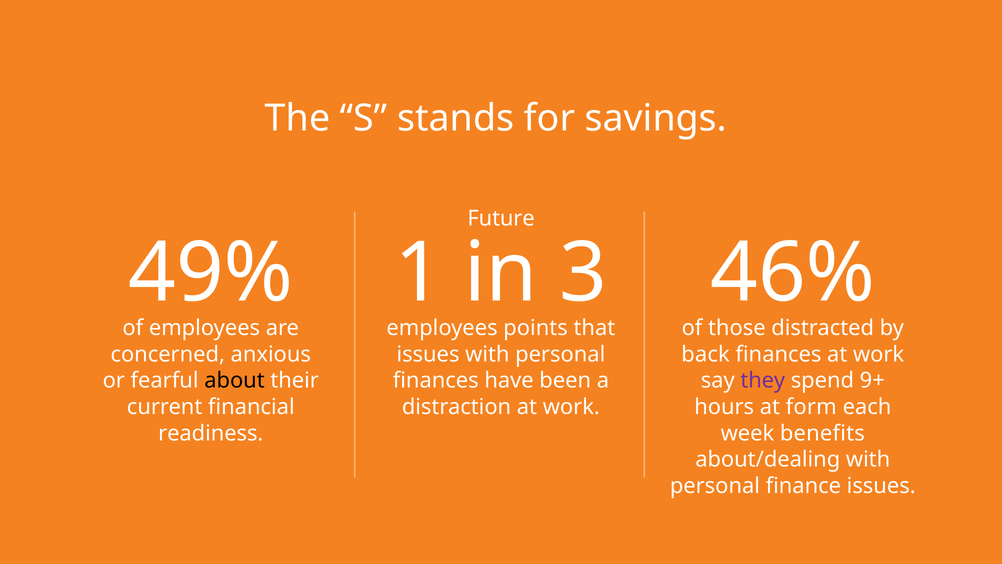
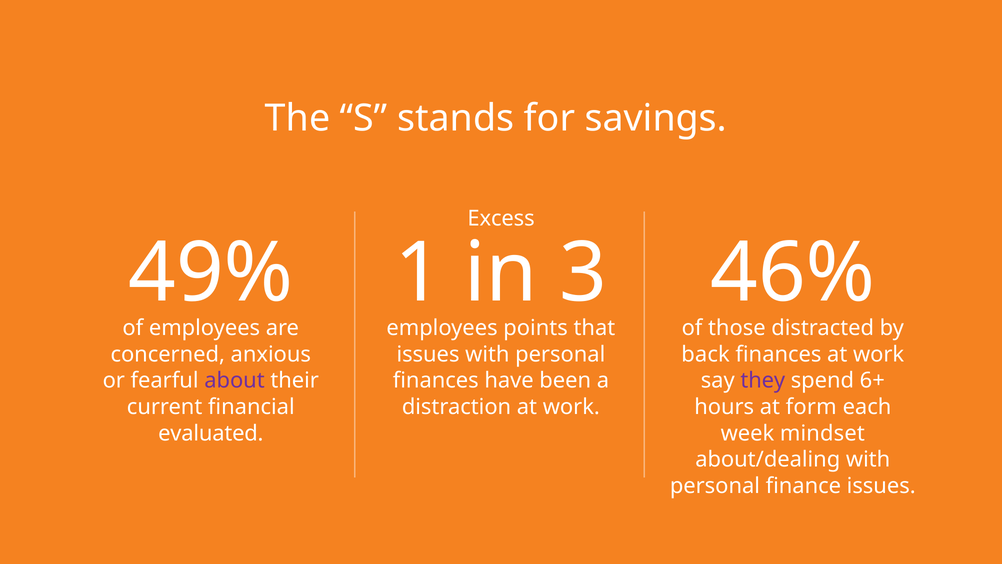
Future: Future -> Excess (501, 218)
about colour: black -> purple (234, 380)
9+: 9+ -> 6+ (872, 380)
readiness: readiness -> evaluated (211, 433)
benefits: benefits -> mindset (822, 433)
